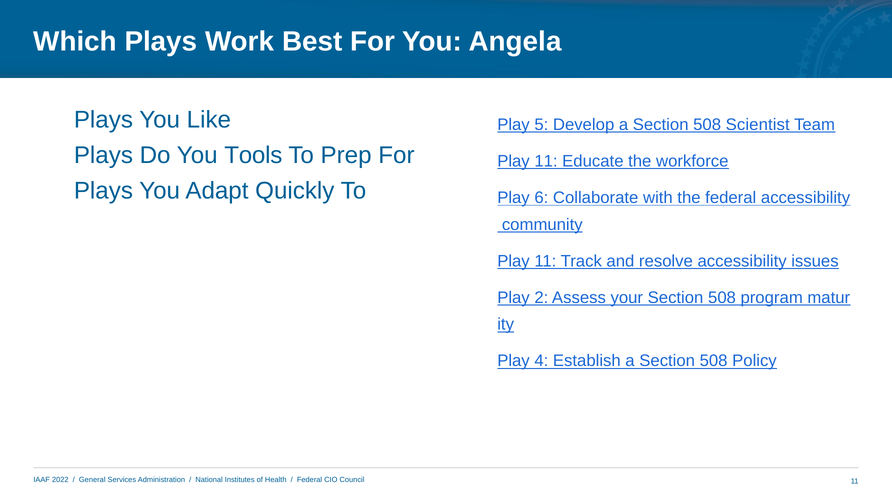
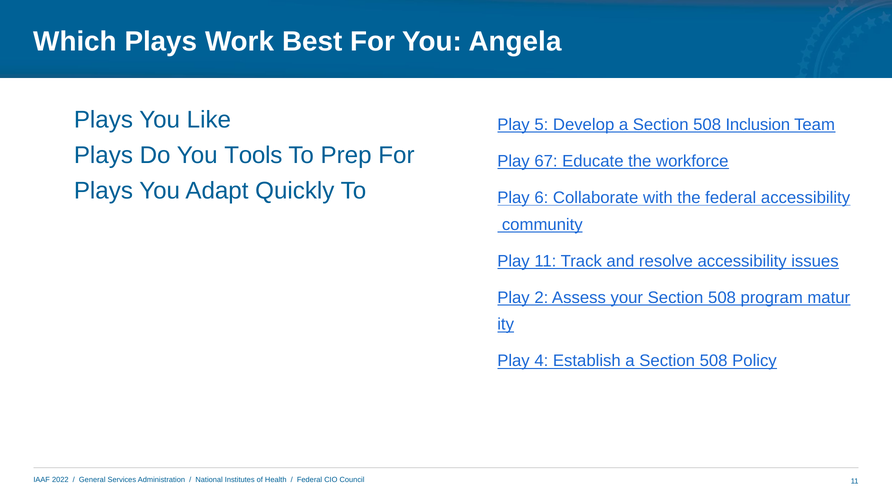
Scientist: Scientist -> Inclusion (758, 125)
11: 11 -> 67 (546, 162)
